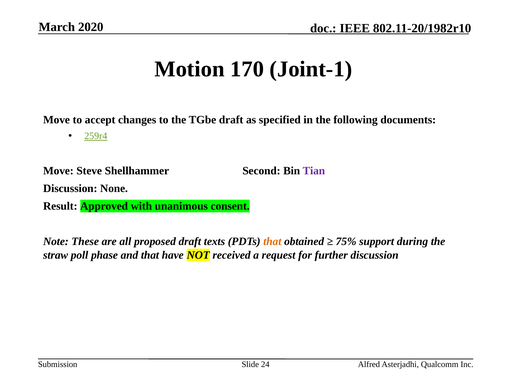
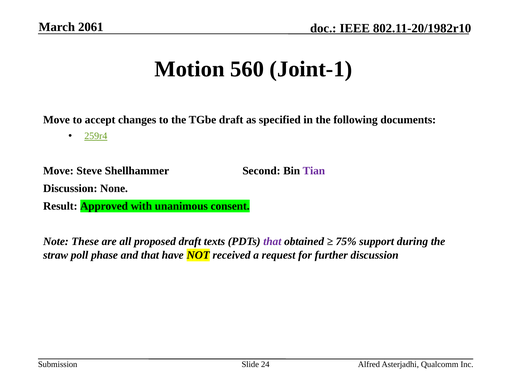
2020: 2020 -> 2061 (91, 27)
170: 170 -> 560 (247, 69)
that colour: orange -> purple (272, 242)
